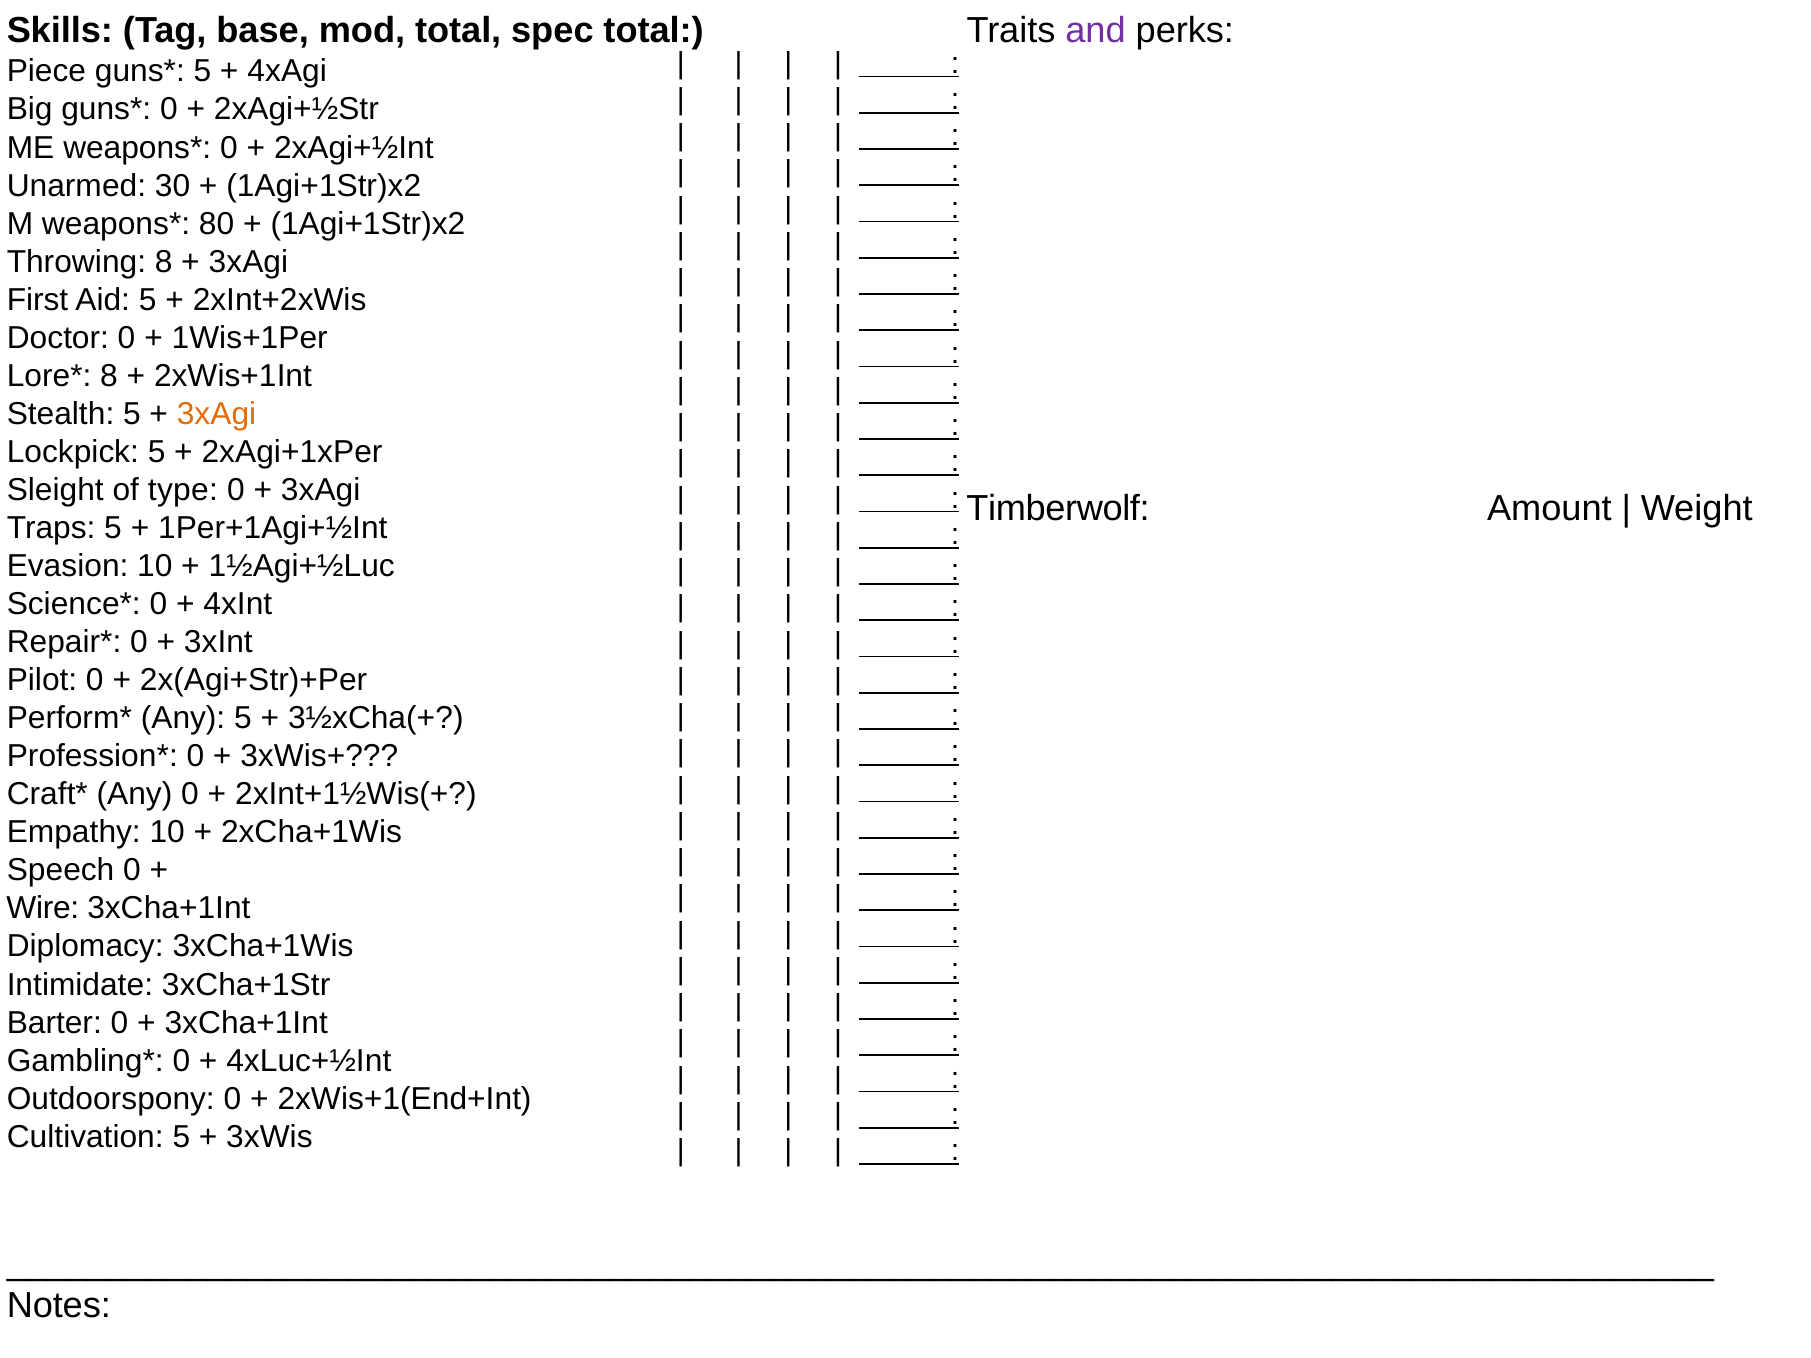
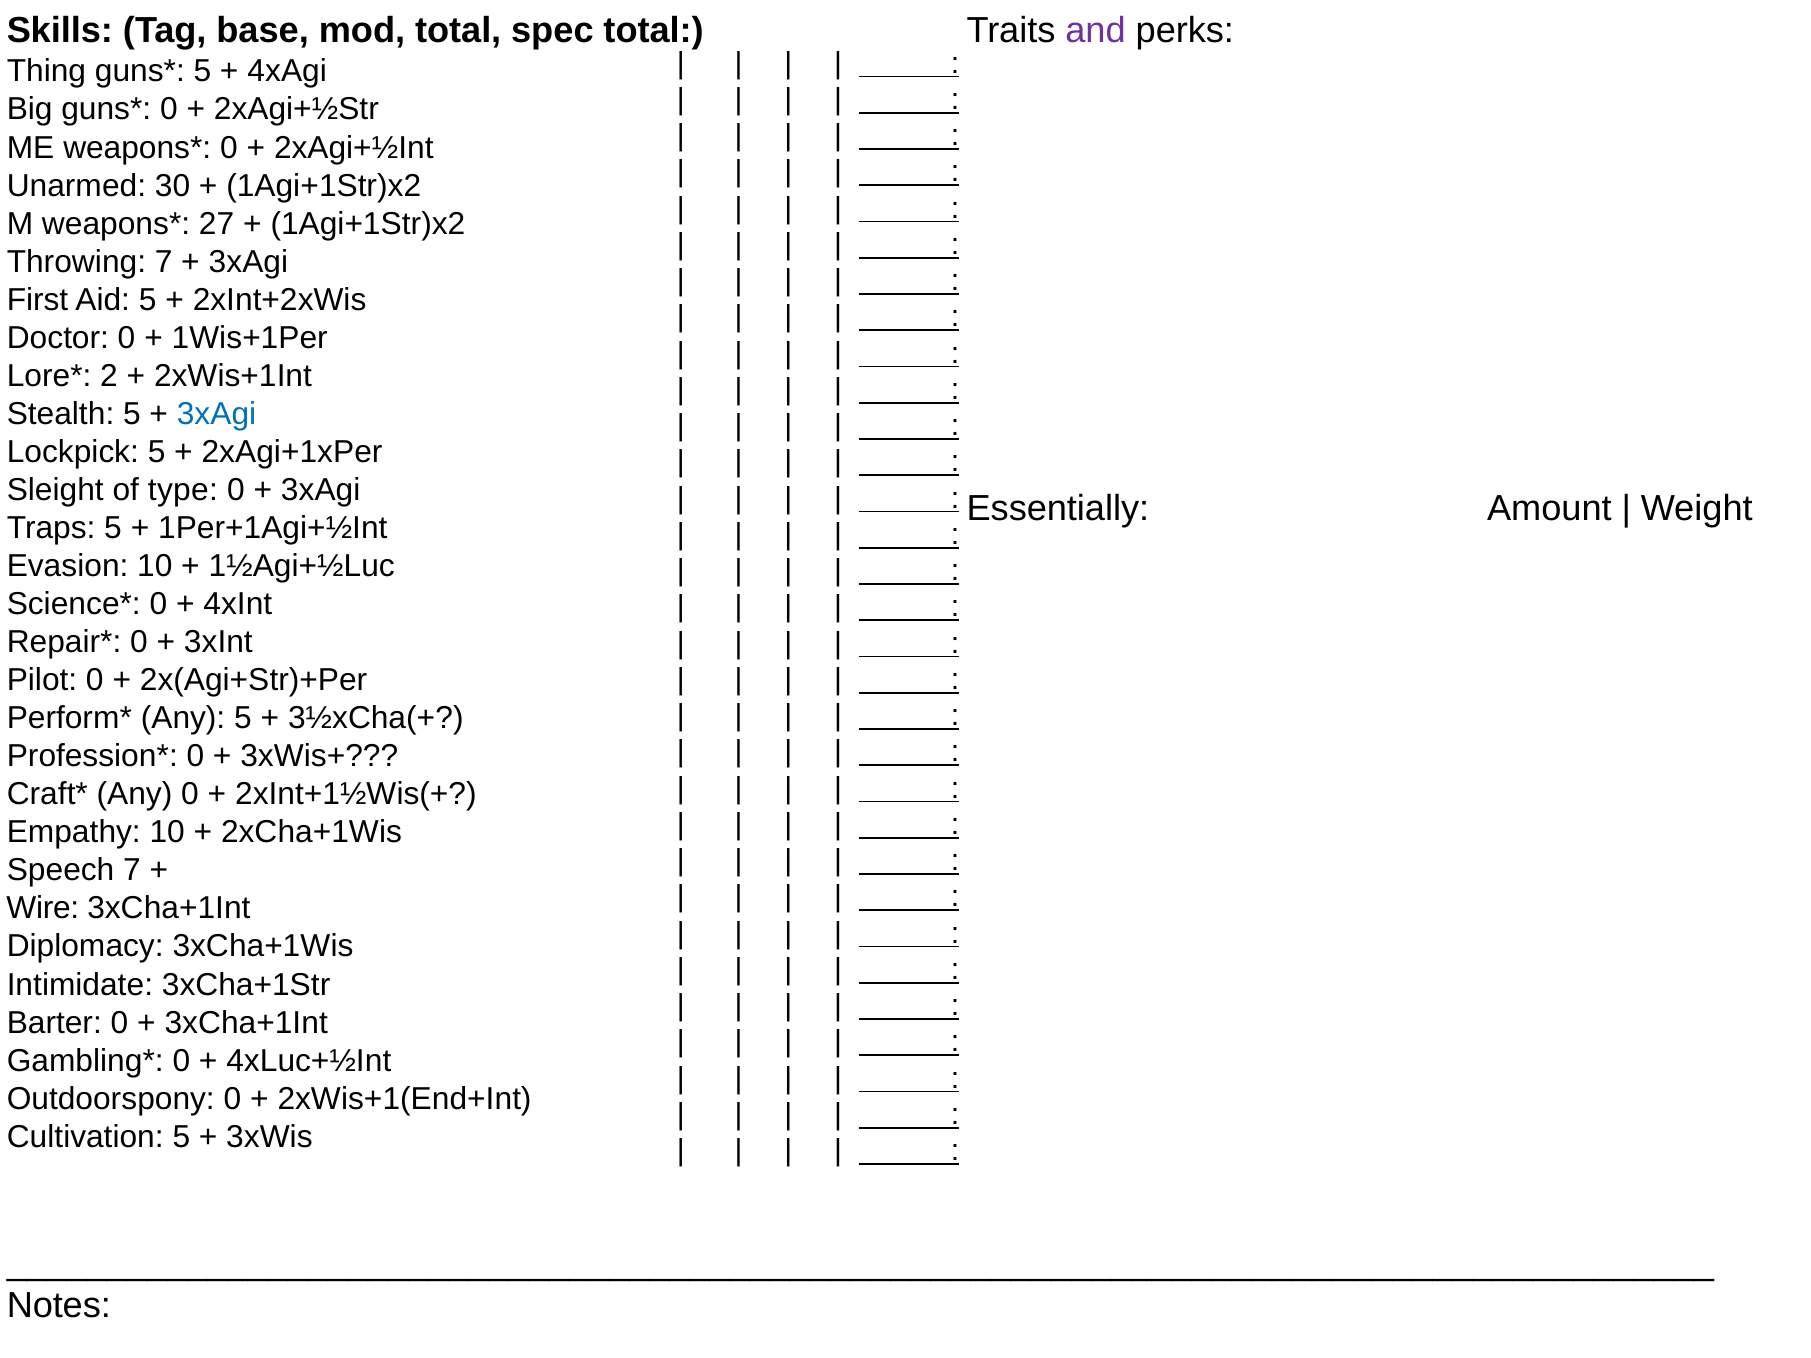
Piece: Piece -> Thing (46, 71)
80: 80 -> 27 (217, 224)
Throwing 8: 8 -> 7 (164, 262)
8: 8 -> 2 (109, 376)
3xAgi colour: orange -> blue (217, 414)
Timberwolf: Timberwolf -> Essentially (1058, 509)
Speech 0: 0 -> 7 (132, 871)
